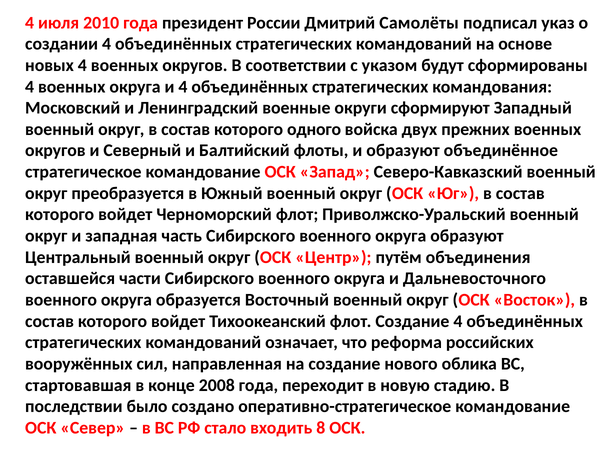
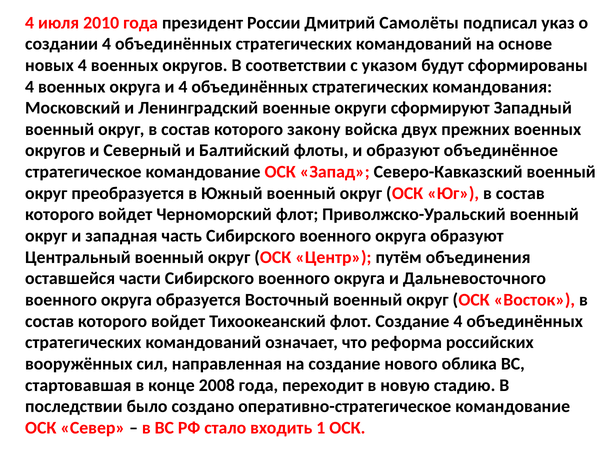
одного: одного -> закону (314, 129)
8: 8 -> 1 (321, 428)
